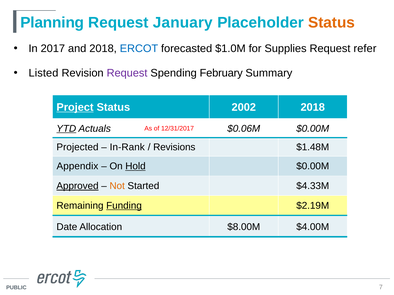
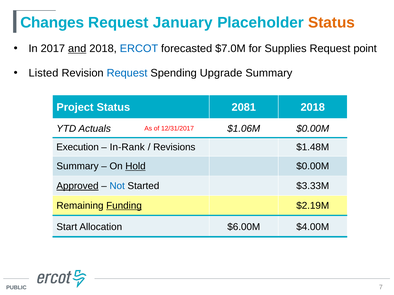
Planning: Planning -> Changes (52, 23)
and underline: none -> present (77, 49)
$1.0M: $1.0M -> $7.0M (230, 49)
refer: refer -> point (365, 49)
Request colour: purple -> blue (127, 73)
February: February -> Upgrade (221, 73)
Project underline: present -> none (75, 107)
2002: 2002 -> 2081 (244, 107)
YTD underline: present -> none (66, 129)
$0.06M: $0.06M -> $1.06M (244, 129)
Projected: Projected -> Execution (78, 147)
Appendix: Appendix -> Summary (78, 166)
Not colour: orange -> blue (117, 186)
$4.33M: $4.33M -> $3.33M (313, 186)
Date: Date -> Start (67, 227)
$8.00M: $8.00M -> $6.00M (244, 227)
